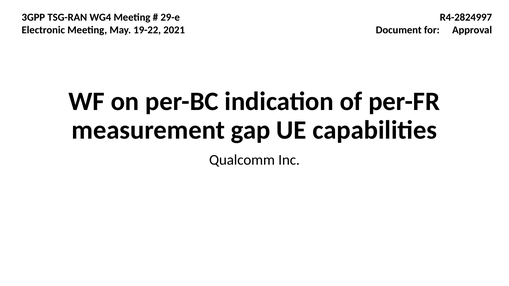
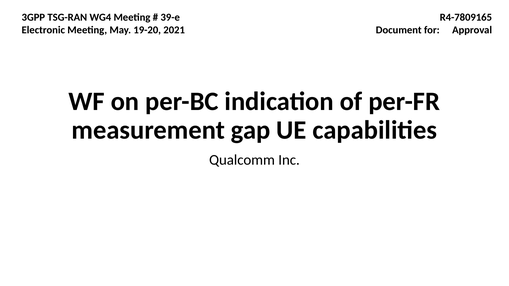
29-e: 29-e -> 39-e (170, 17)
R4-2824997: R4-2824997 -> R4-7809165 (466, 17)
19-22: 19-22 -> 19-20 (147, 30)
